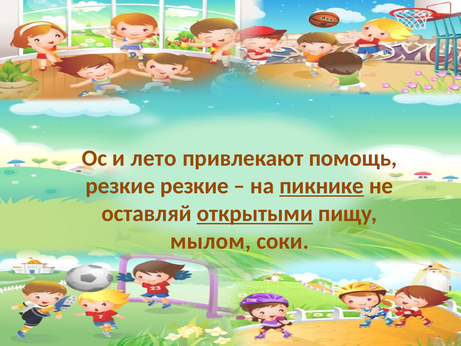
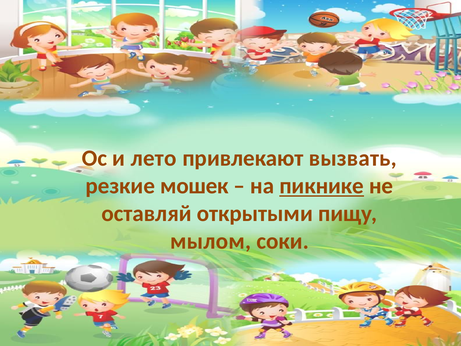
помощь: помощь -> вызвать (353, 158)
резкие резкие: резкие -> мошек (194, 186)
открытыми underline: present -> none (255, 213)
